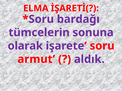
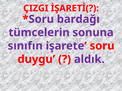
ELMA: ELMA -> ÇIZGI (36, 8)
olarak: olarak -> sınıfın (25, 46)
armut: armut -> duygu (36, 60)
